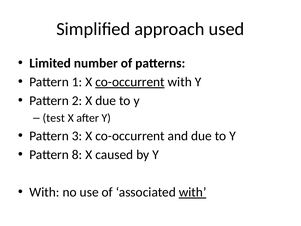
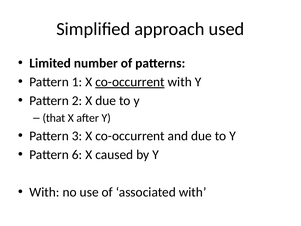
test: test -> that (54, 118)
8: 8 -> 6 (77, 155)
with underline: present -> none (193, 192)
